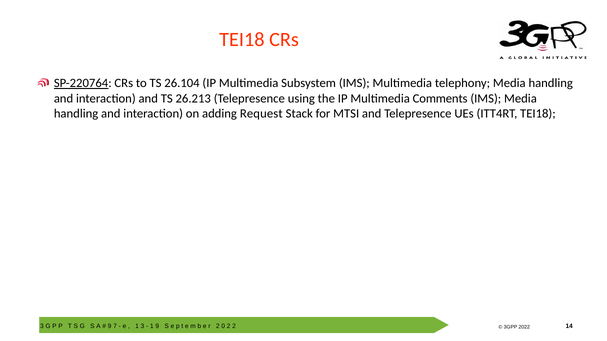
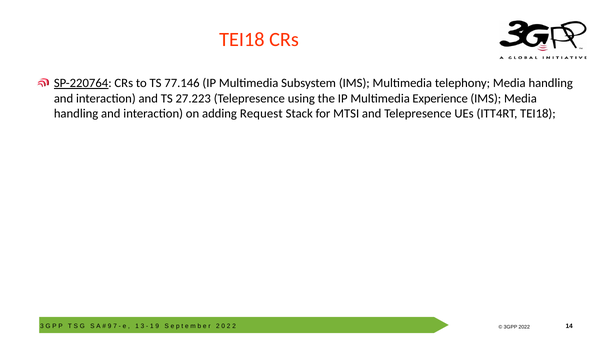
26.104: 26.104 -> 77.146 (182, 83)
26.213: 26.213 -> 27.223 (193, 99)
Comments: Comments -> Experience (440, 99)
